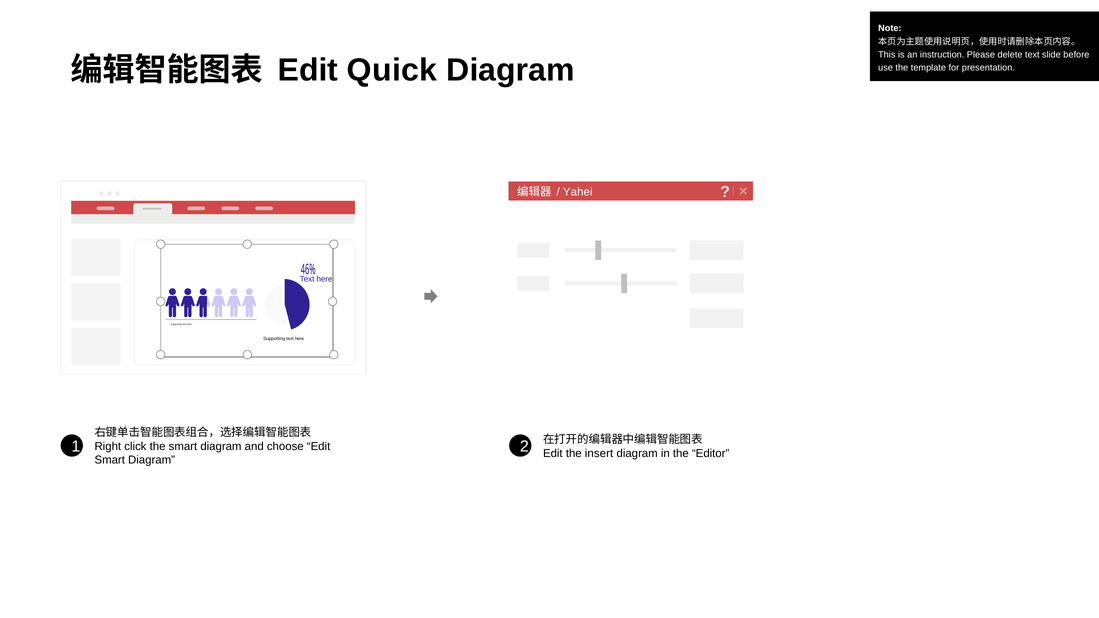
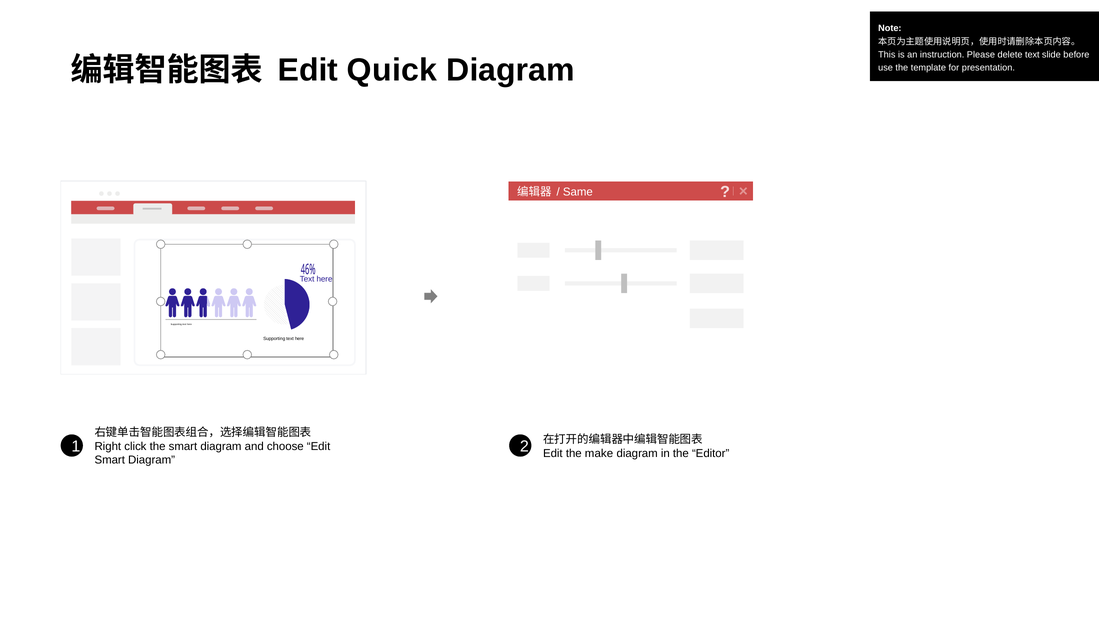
Yahei: Yahei -> Same (578, 192)
insert: insert -> make (599, 453)
